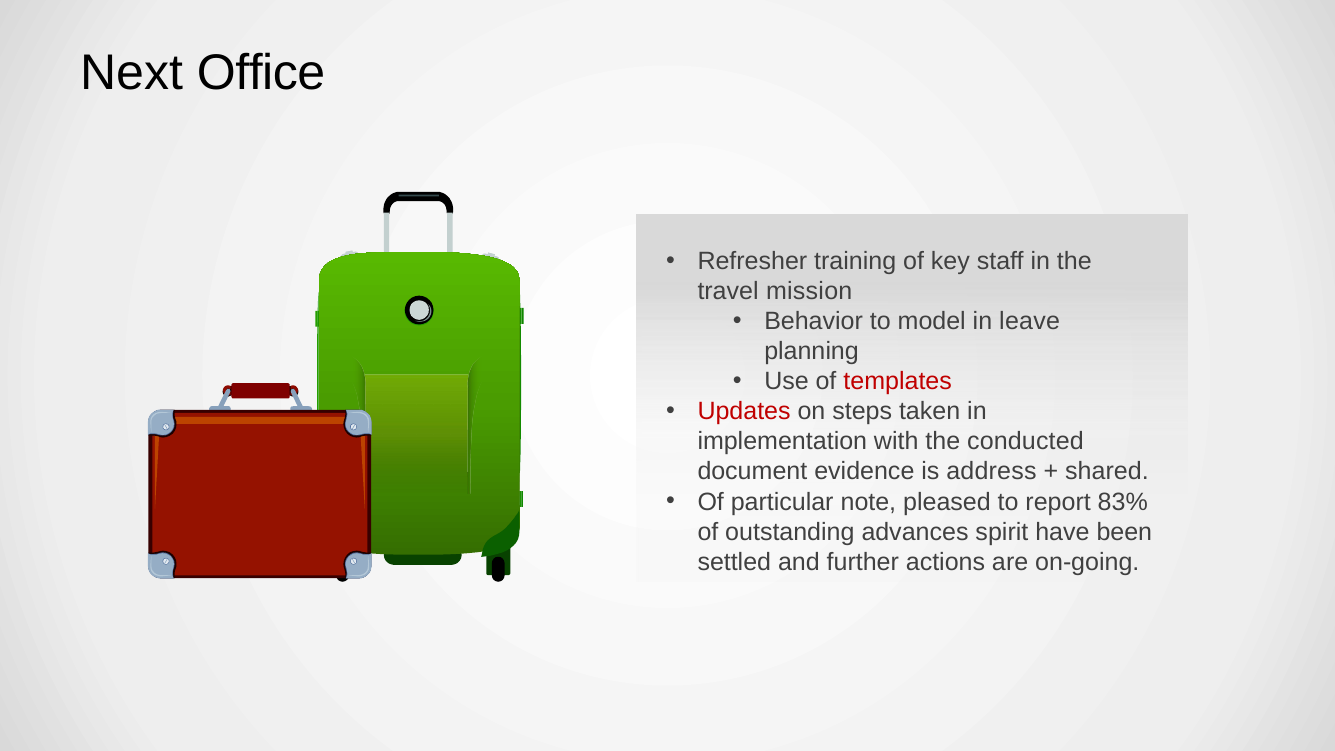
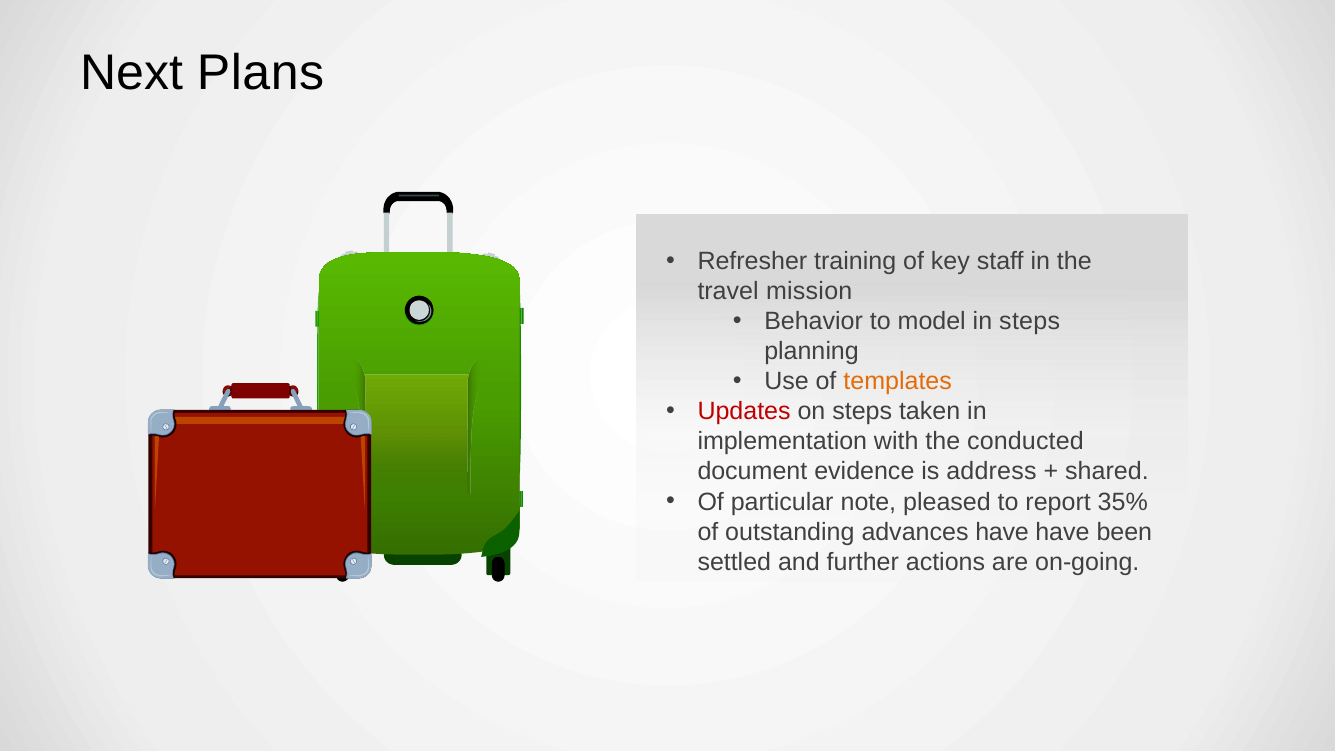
Office: Office -> Plans (261, 73)
in leave: leave -> steps (1030, 322)
templates colour: red -> orange (898, 382)
83%: 83% -> 35% (1123, 502)
advances spirit: spirit -> have (1002, 532)
